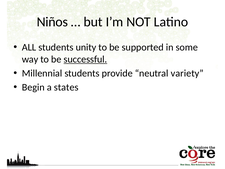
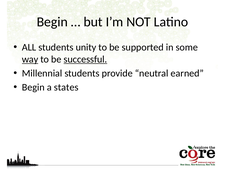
Niños: Niños -> Begin (52, 22)
way underline: none -> present (30, 59)
variety: variety -> earned (187, 73)
